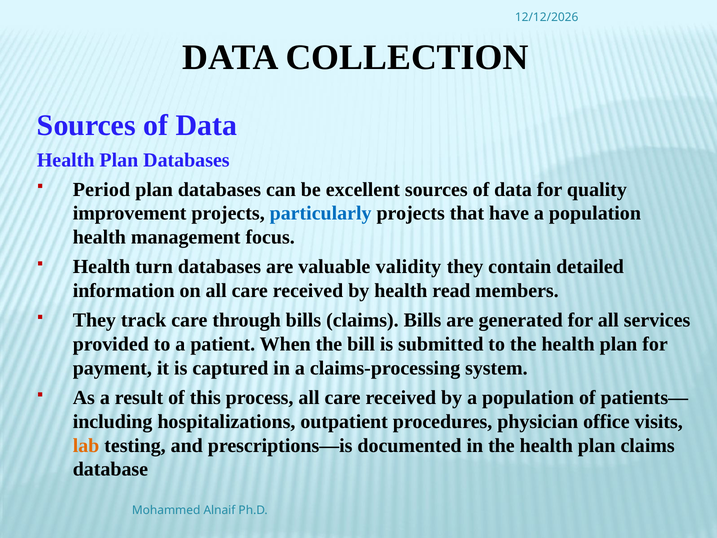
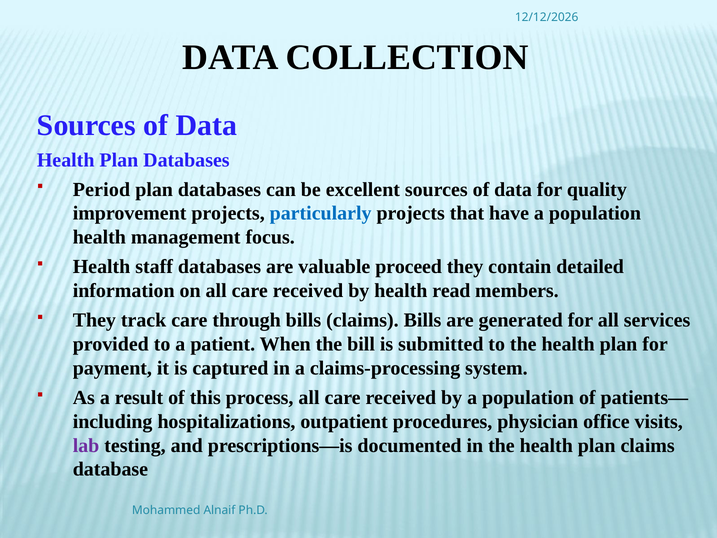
turn: turn -> staff (154, 267)
validity: validity -> proceed (409, 267)
lab colour: orange -> purple (86, 445)
